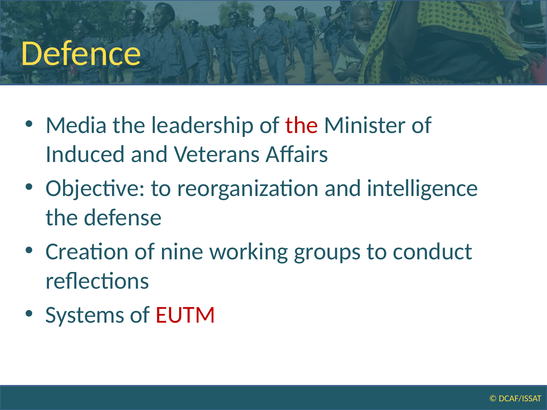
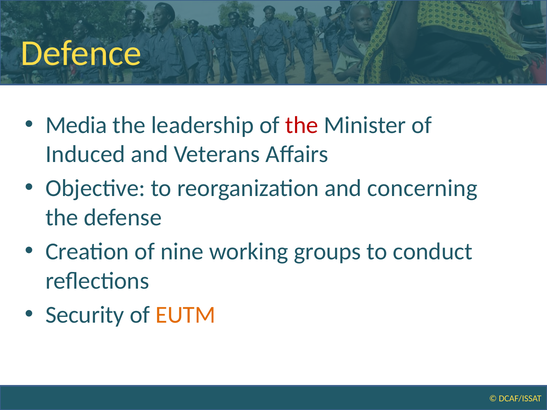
intelligence: intelligence -> concerning (422, 188)
Systems: Systems -> Security (85, 315)
EUTM colour: red -> orange (186, 315)
